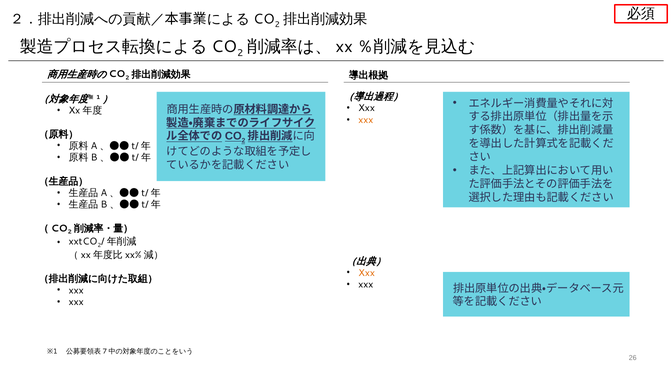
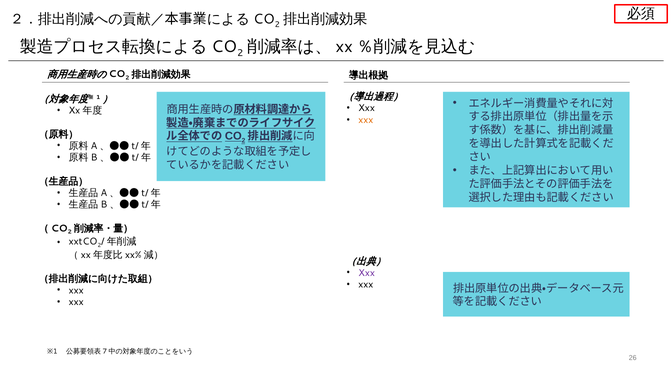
Xxx colour: orange -> purple (367, 273)
